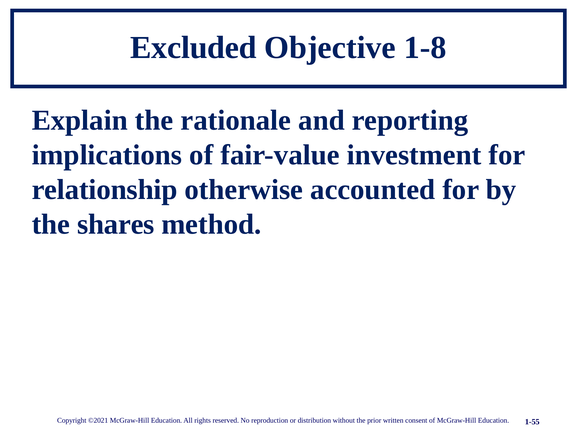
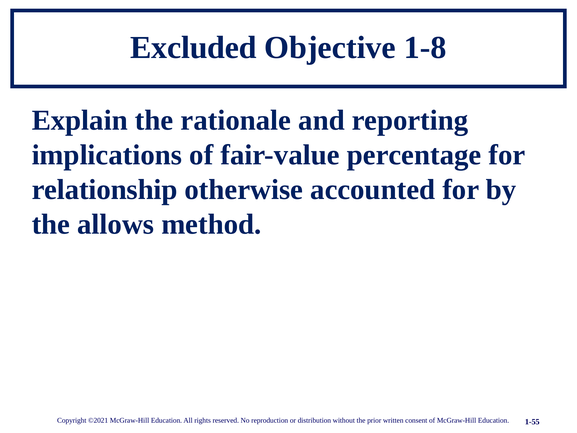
investment: investment -> percentage (414, 155)
shares: shares -> allows (116, 224)
